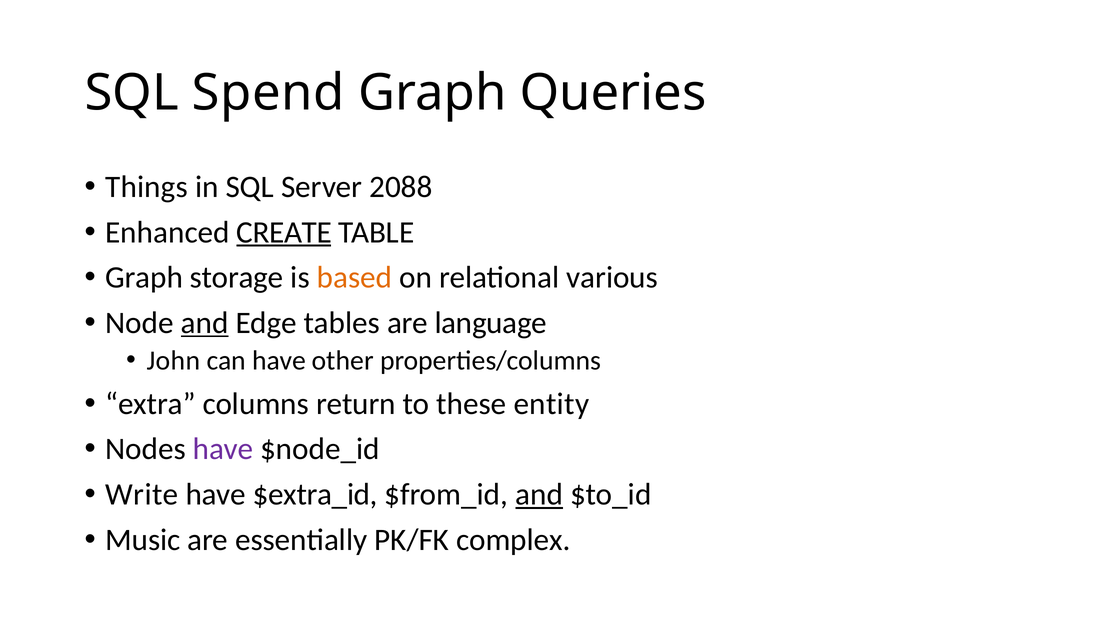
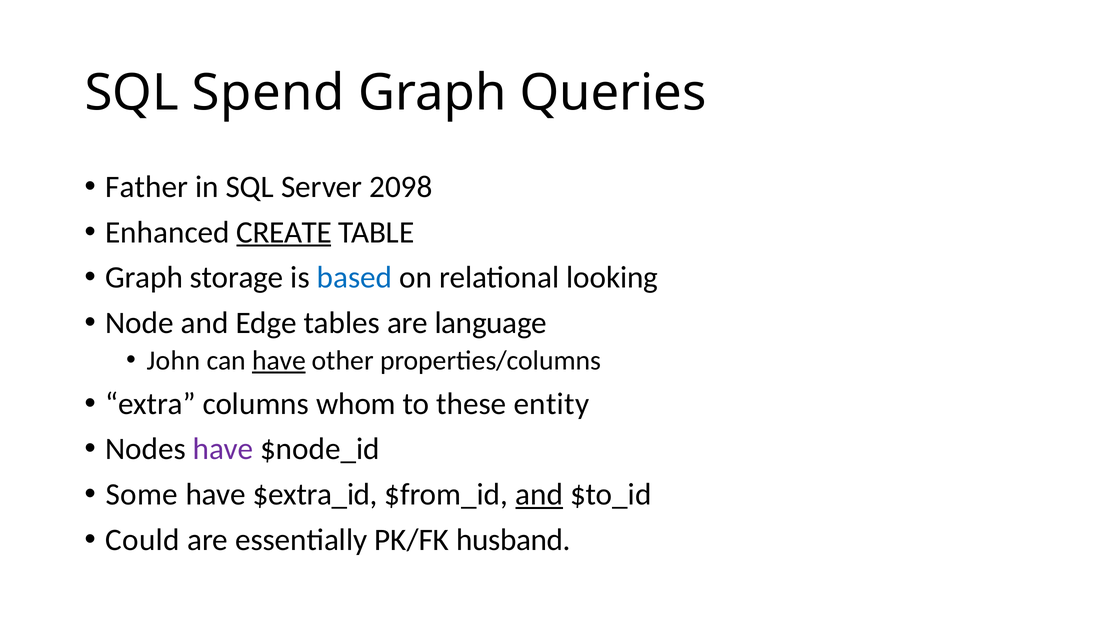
Things: Things -> Father (147, 187)
2088: 2088 -> 2098 (401, 187)
based colour: orange -> blue (355, 277)
various: various -> looking (612, 277)
and underline: present -> none (205, 323)
have underline: none -> present (279, 360)
return: return -> whom (356, 404)
Write: Write -> Some (142, 494)
Music: Music -> Could (143, 540)
complex: complex -> husband (513, 540)
